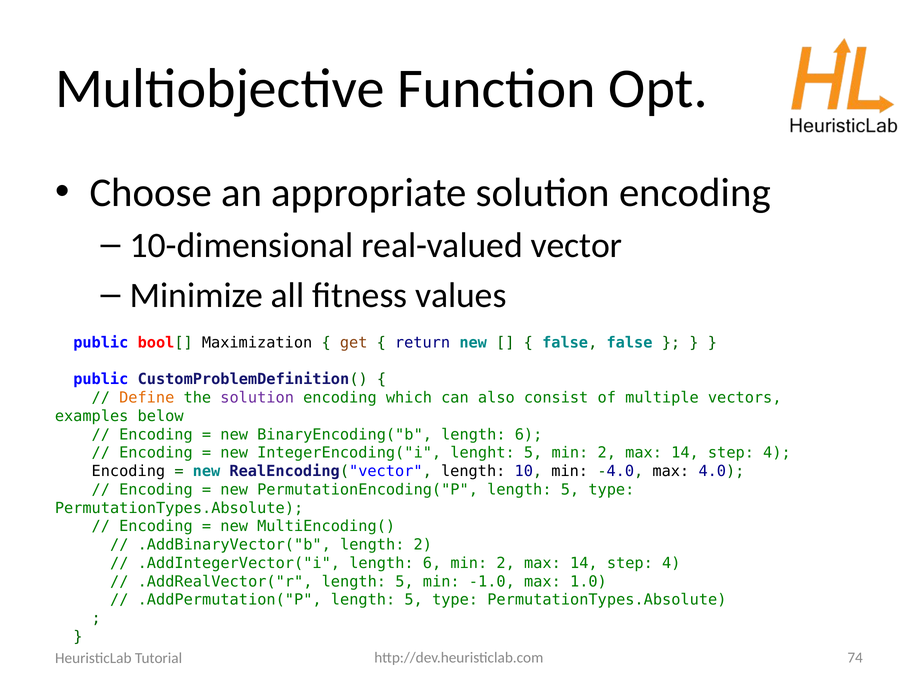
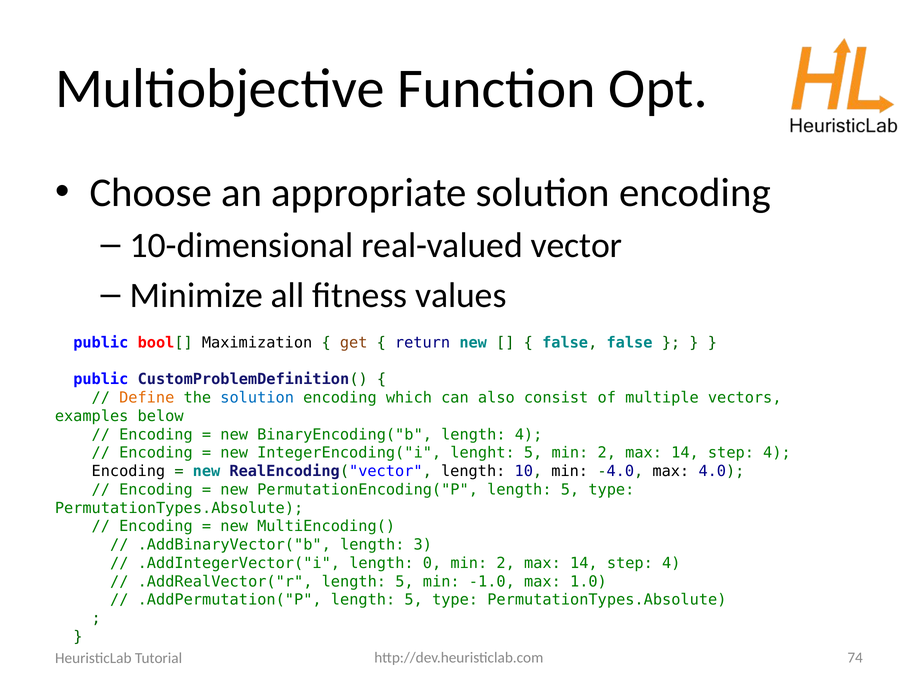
solution colour: purple -> blue (257, 397)
BinaryEncoding("b length 6: 6 -> 4 (529, 434)
length 2: 2 -> 3 (423, 544)
.AddIntegerVector("i length 6: 6 -> 0 (432, 563)
